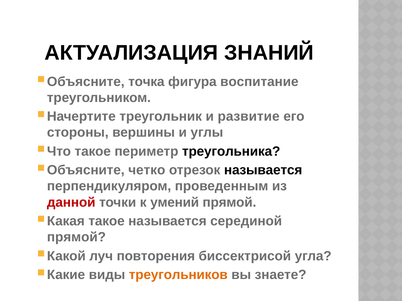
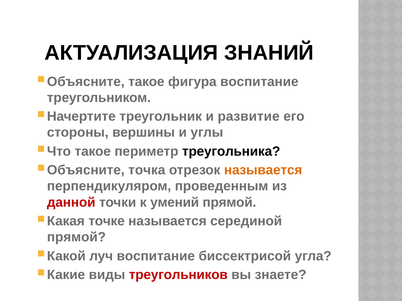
точка: точка -> такое (146, 82)
четко: четко -> точка (147, 170)
называется colour: black -> orange (263, 170)
такое: такое -> точке (107, 222)
луч повторения: повторения -> воспитание (156, 256)
треугольников colour: orange -> red (178, 275)
